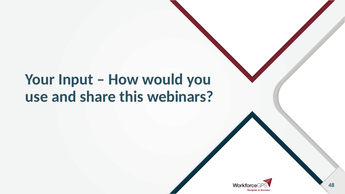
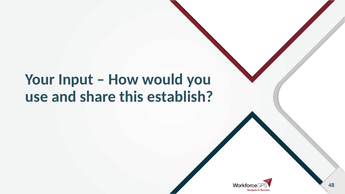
webinars: webinars -> establish (180, 97)
